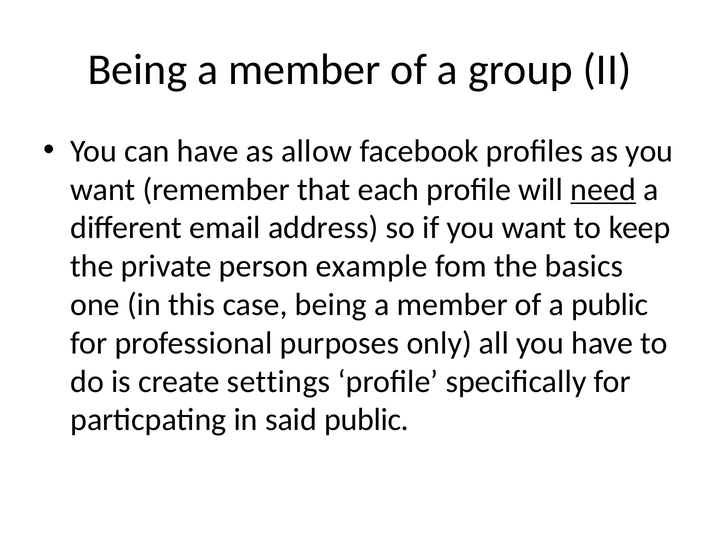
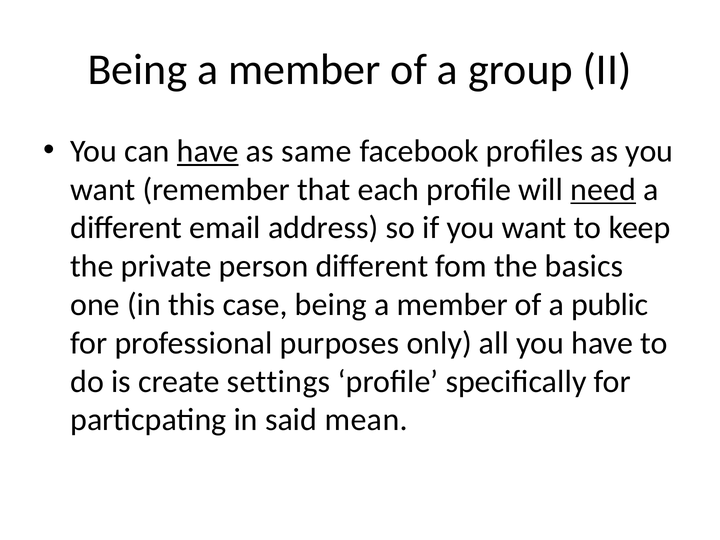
have underline: none -> present (208, 151)
allow: allow -> same (317, 151)
person example: example -> different (372, 266)
said public: public -> mean (366, 420)
